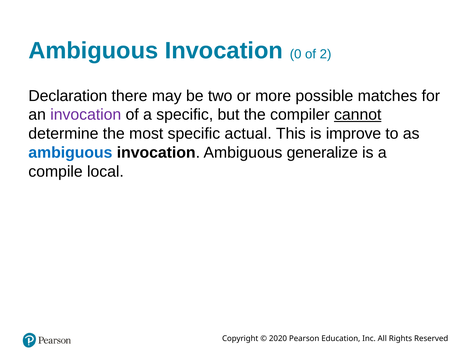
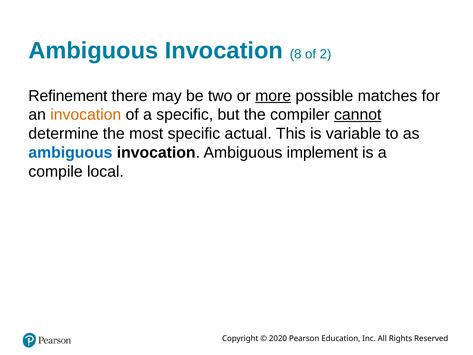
0: 0 -> 8 (296, 54)
Declaration: Declaration -> Refinement (68, 96)
more underline: none -> present (273, 96)
invocation colour: purple -> orange (86, 115)
improve: improve -> variable (353, 134)
generalize: generalize -> implement (322, 152)
